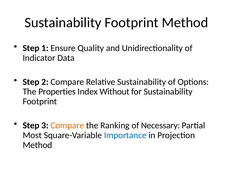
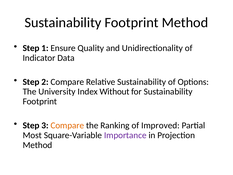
Properties: Properties -> University (57, 92)
Necessary: Necessary -> Improved (160, 125)
Importance colour: blue -> purple (125, 135)
